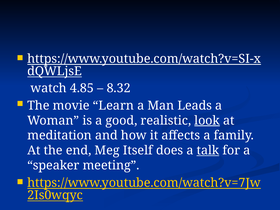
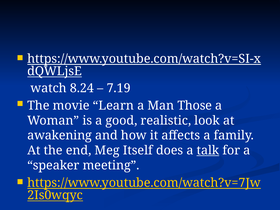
4.85: 4.85 -> 8.24 (82, 88)
8.32: 8.32 -> 7.19 (119, 88)
Leads: Leads -> Those (195, 106)
look underline: present -> none (207, 120)
meditation: meditation -> awakening (60, 135)
